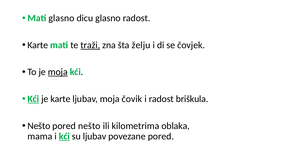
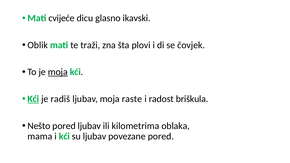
Mati glasno: glasno -> cvijeće (62, 18)
glasno radost: radost -> ikavski (137, 18)
Karte: Karte -> Oblik (38, 45)
traži underline: present -> none (90, 45)
želju: želju -> plovi (141, 45)
je karte: karte -> radiš (60, 99)
čovik: čovik -> raste (132, 99)
pored nešto: nešto -> ljubav (89, 126)
kći underline: present -> none (64, 136)
